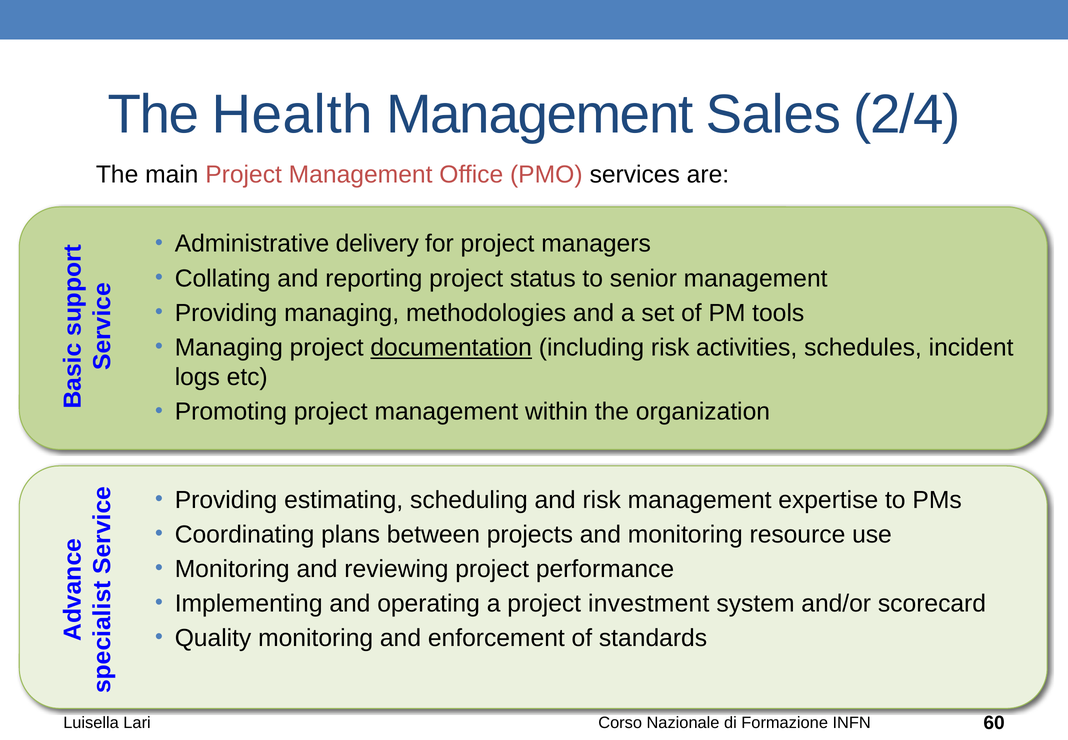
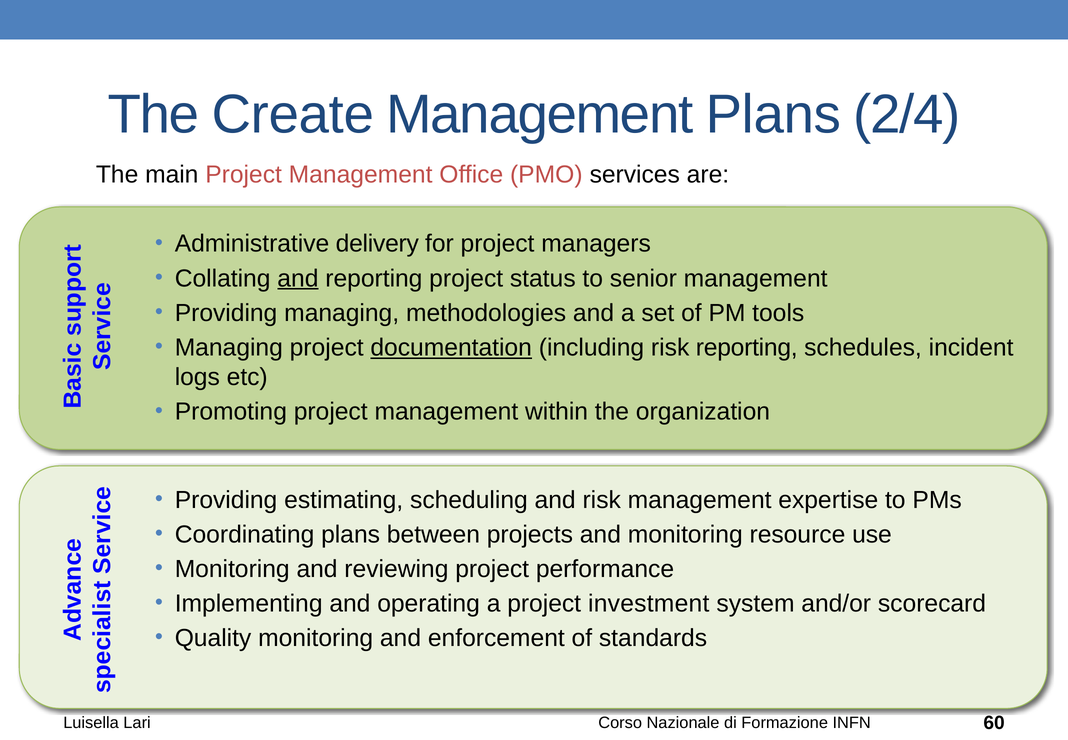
Health: Health -> Create (293, 115)
Management Sales: Sales -> Plans (773, 115)
and underline: none -> present (298, 278)
risk activities: activities -> reporting (747, 347)
